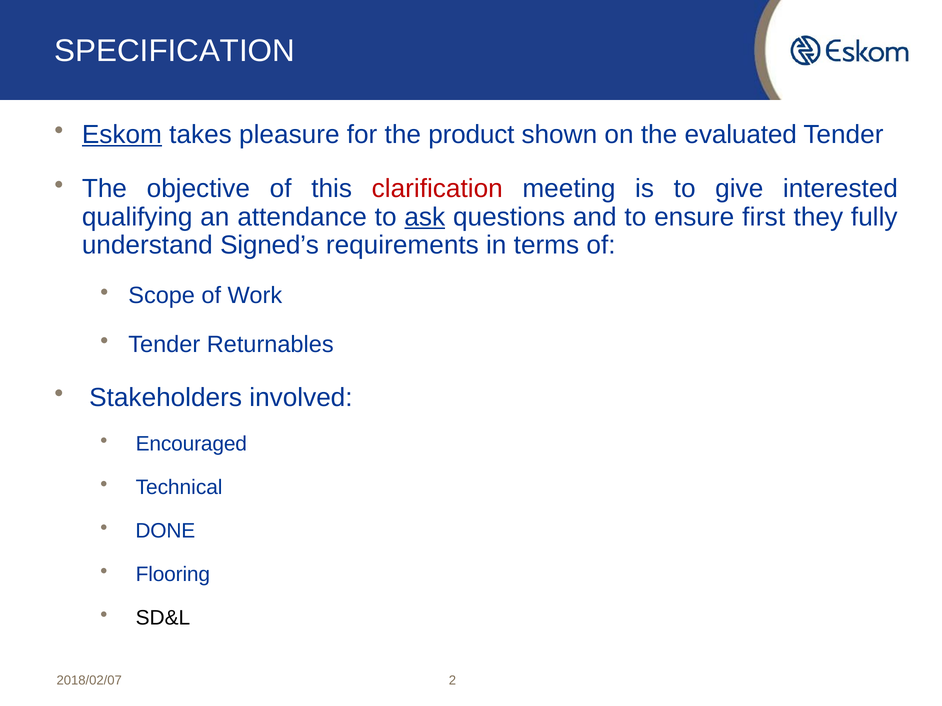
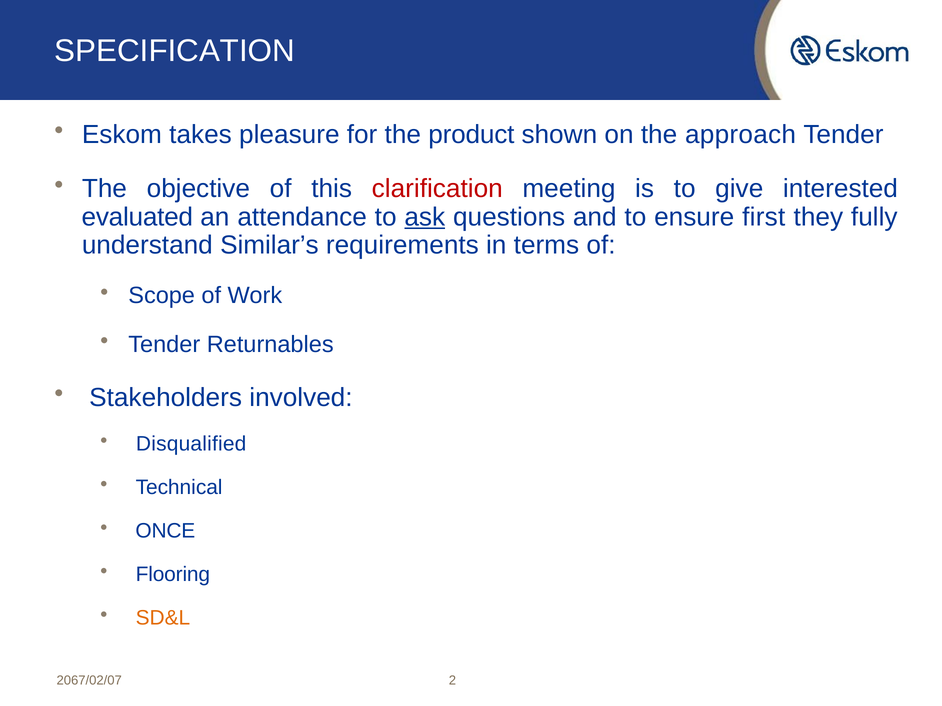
Eskom underline: present -> none (122, 135)
evaluated: evaluated -> approach (741, 135)
qualifying: qualifying -> evaluated (137, 217)
Signed’s: Signed’s -> Similar’s (269, 246)
Encouraged: Encouraged -> Disqualified (191, 444)
DONE: DONE -> ONCE (165, 531)
SD&L colour: black -> orange (163, 618)
2018/02/07: 2018/02/07 -> 2067/02/07 (89, 681)
